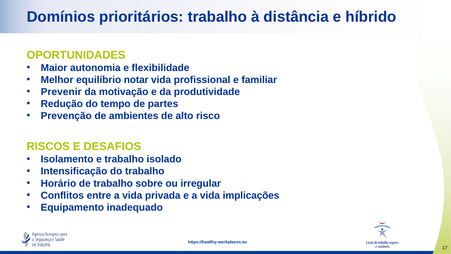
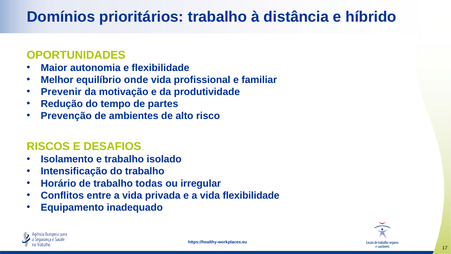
notar: notar -> onde (136, 80)
sobre: sobre -> todas (149, 183)
vida implicações: implicações -> flexibilidade (251, 195)
